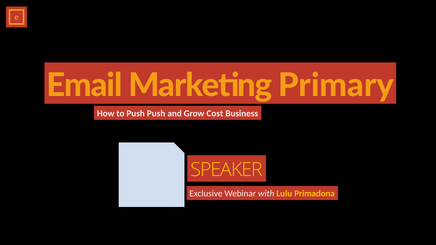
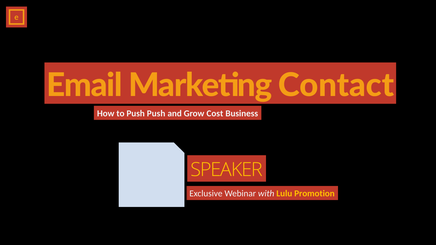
Primary: Primary -> Contact (336, 85)
Primadona: Primadona -> Promotion (314, 194)
